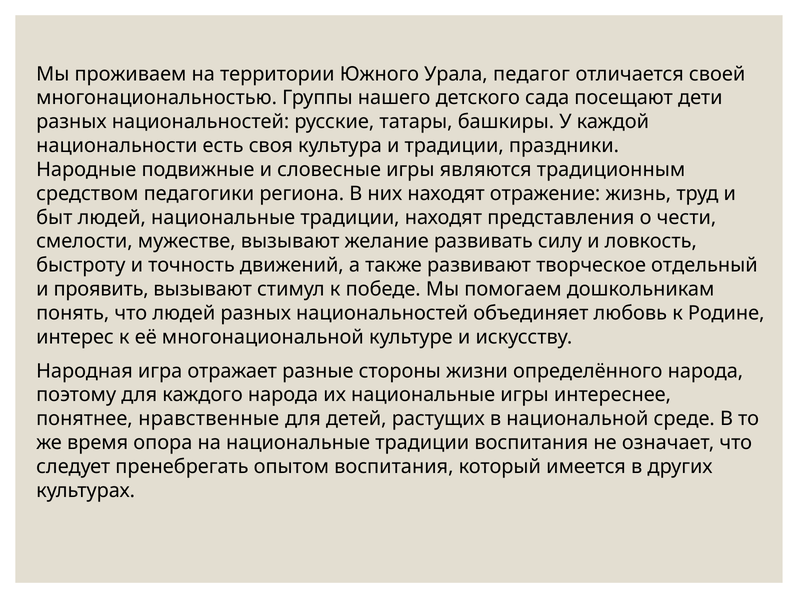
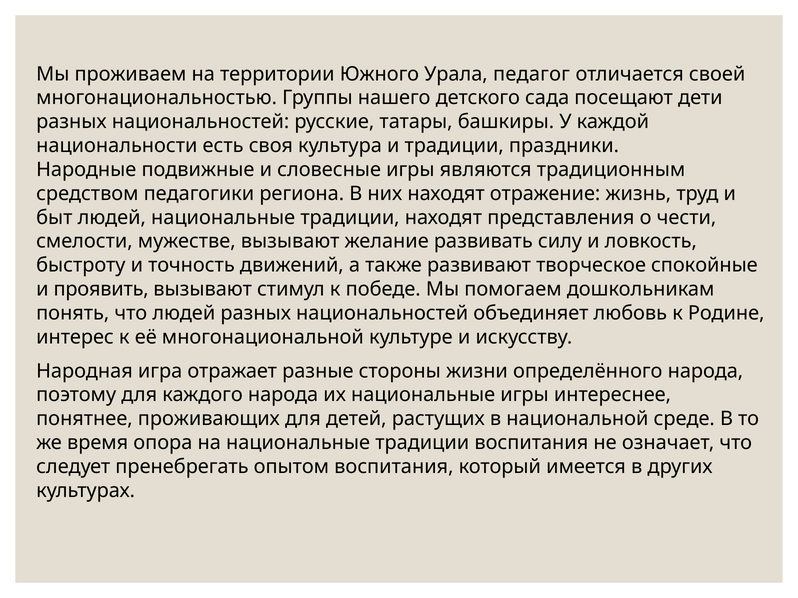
отдельный: отдельный -> спокойные (704, 266)
нравственные: нравственные -> проживающих (209, 419)
